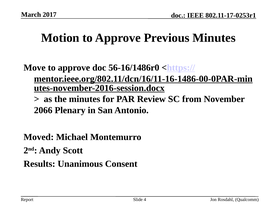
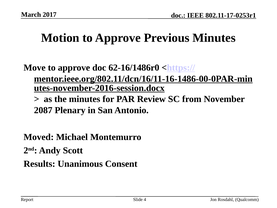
56-16/1486r0: 56-16/1486r0 -> 62-16/1486r0 (134, 68)
2066: 2066 -> 2087 (43, 110)
